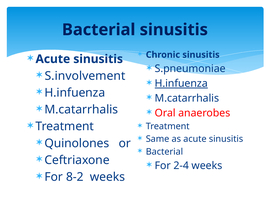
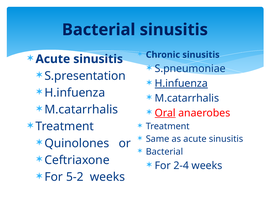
S.involvement: S.involvement -> S.presentation (85, 76)
Oral underline: none -> present (165, 113)
8-2: 8-2 -> 5-2 (75, 177)
